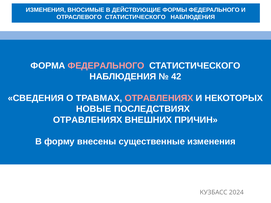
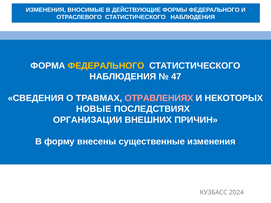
ФЕДЕРАЛЬНОГО colour: pink -> yellow (106, 66)
42: 42 -> 47 (176, 77)
ОТРАВЛЕНИЯХ: ОТРАВЛЕНИЯХ -> ОРГАНИЗАЦИИ (88, 120)
